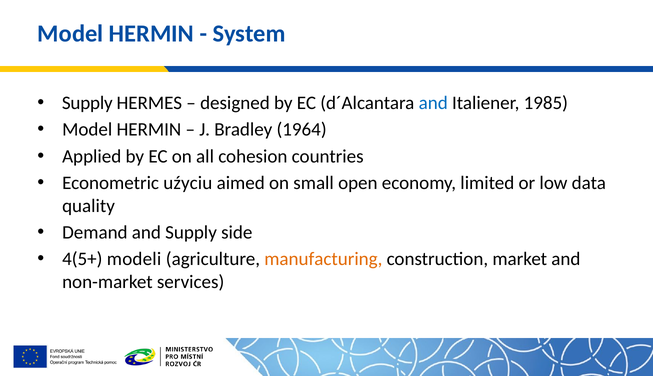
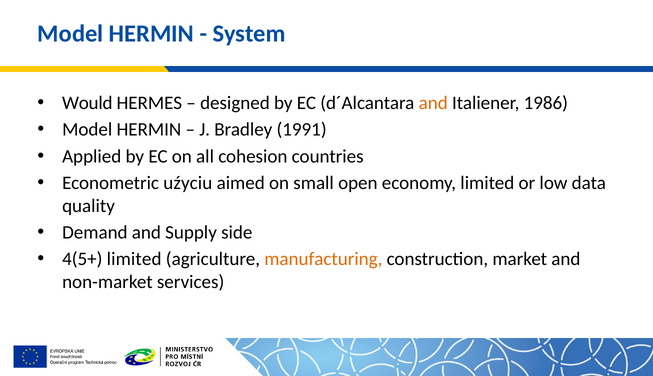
Supply: Supply -> Would (87, 103)
and colour: blue -> orange (433, 103)
1985: 1985 -> 1986 (546, 103)
1964: 1964 -> 1991 (302, 130)
4(5+ modeli: modeli -> limited (134, 259)
